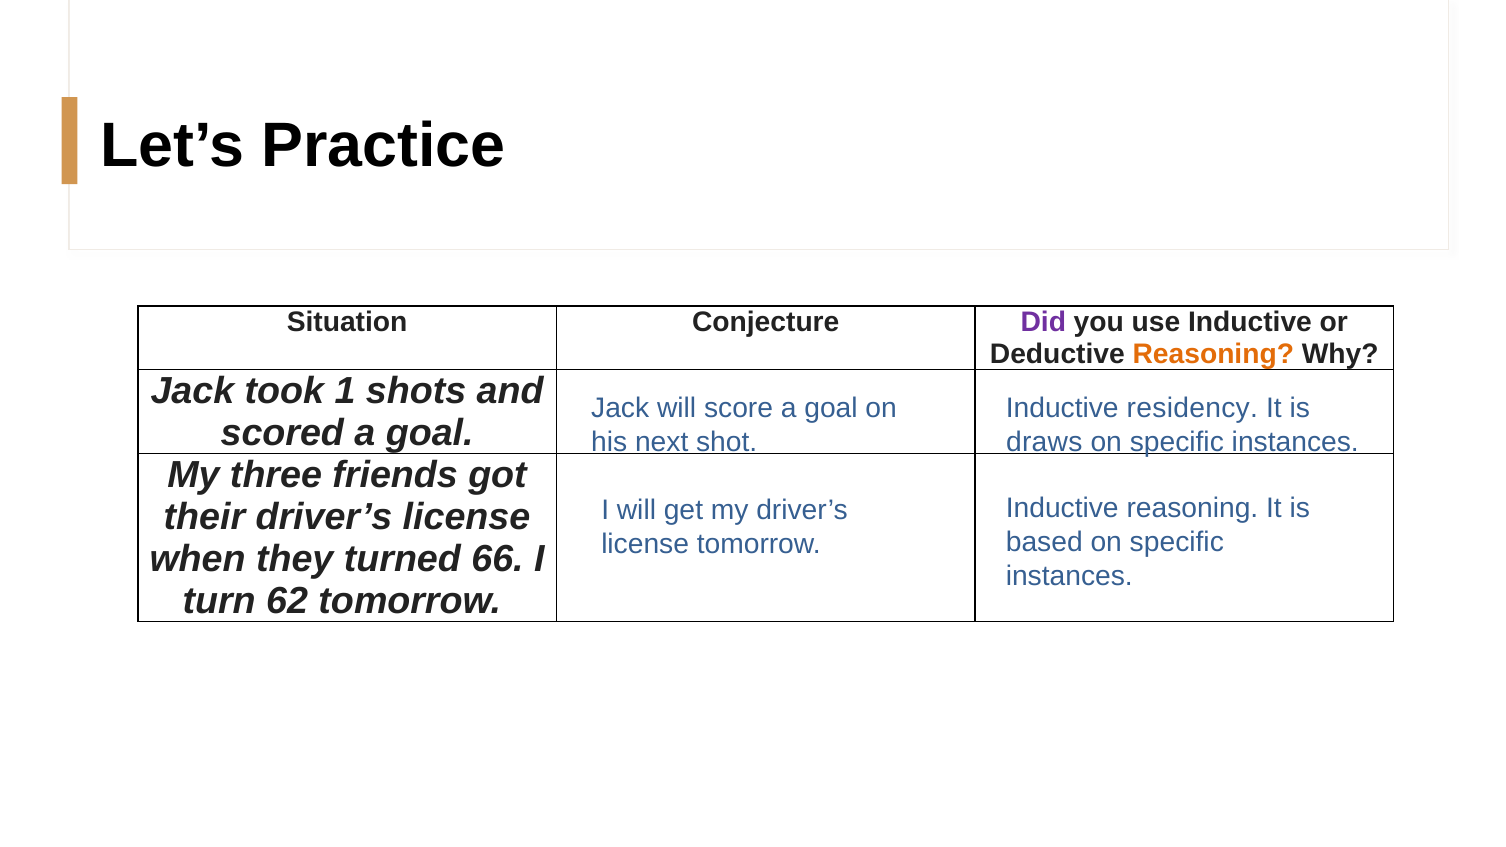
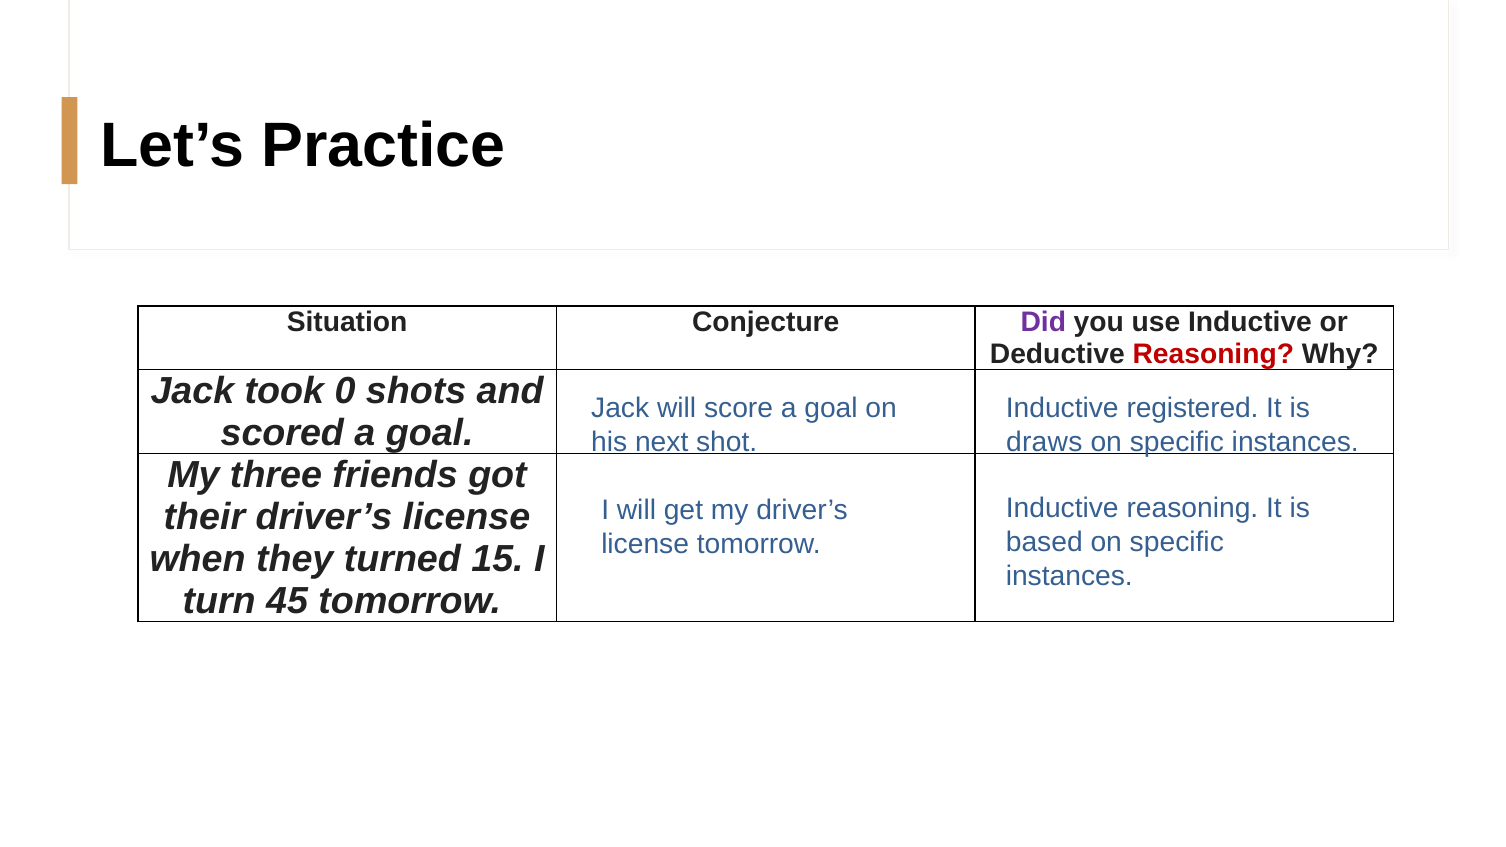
Reasoning colour: orange -> red (1213, 354)
1: 1 -> 0 (345, 391)
residency: residency -> registered (1193, 408)
66: 66 -> 15 (497, 559)
62: 62 -> 45 (287, 601)
